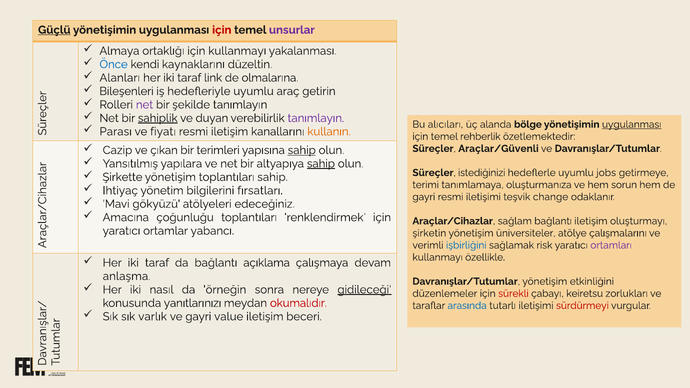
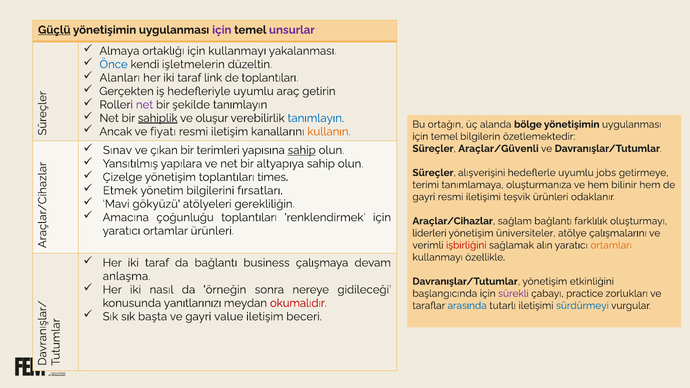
için colour: red -> purple (222, 30)
kaynaklarını: kaynaklarını -> işletmelerin (193, 64)
de olmalarına: olmalarına -> toplantıları (270, 78)
Bileşenleri: Bileşenleri -> Gerçekten (126, 91)
duyan: duyan -> oluşur (212, 118)
tanımlayın colour: purple -> blue (316, 118)
alıcıları: alıcıları -> ortağın (445, 124)
uygulanması underline: present -> none (632, 124)
Parası: Parası -> Ancak (116, 132)
rehberlik: rehberlik -> bilgilerin (480, 137)
Cazip: Cazip -> Sınav (117, 150)
sahip underline: present -> none (321, 164)
istediğinizi: istediğinizi -> alışverişini (482, 173)
Şirkette: Şirkette -> Çizelge (122, 177)
toplantıları sahip: sahip -> times (273, 177)
sorun: sorun -> bilinir (624, 185)
Ihtiyaç: Ihtiyaç -> Etmek (120, 191)
teşvik change: change -> ürünleri (551, 197)
edeceğiniz: edeceğiniz -> gerekliliğin (265, 204)
bağlantı iletişim: iletişim -> farklılık (591, 221)
ortamlar yabancı: yabancı -> ürünleri (212, 231)
şirketin: şirketin -> liderleri (429, 233)
işbirliğini colour: blue -> red (466, 245)
risk: risk -> alın (545, 245)
ortamları colour: purple -> orange (611, 245)
açıklama: açıklama -> business (267, 263)
gidileceği underline: present -> none (364, 290)
düzenlemeler: düzenlemeler -> başlangıcında (445, 294)
sürekli colour: red -> purple (513, 294)
keiretsu: keiretsu -> practice (585, 294)
sürdürmeyi colour: red -> blue (582, 306)
varlık: varlık -> başta (153, 317)
